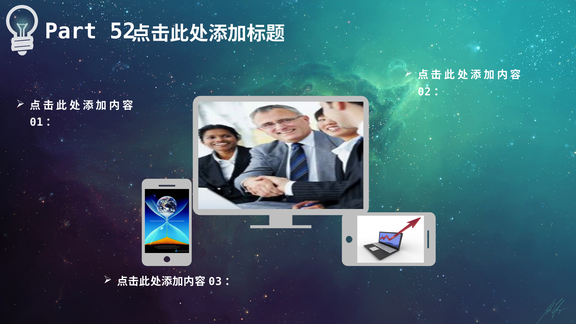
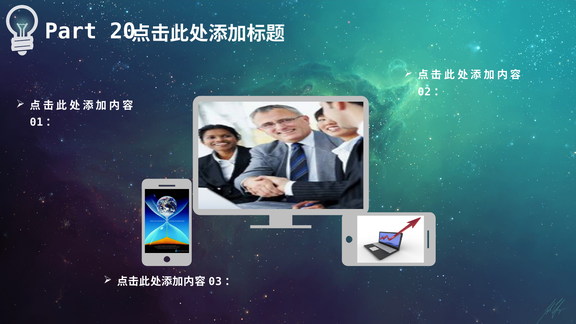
52: 52 -> 20 (123, 31)
